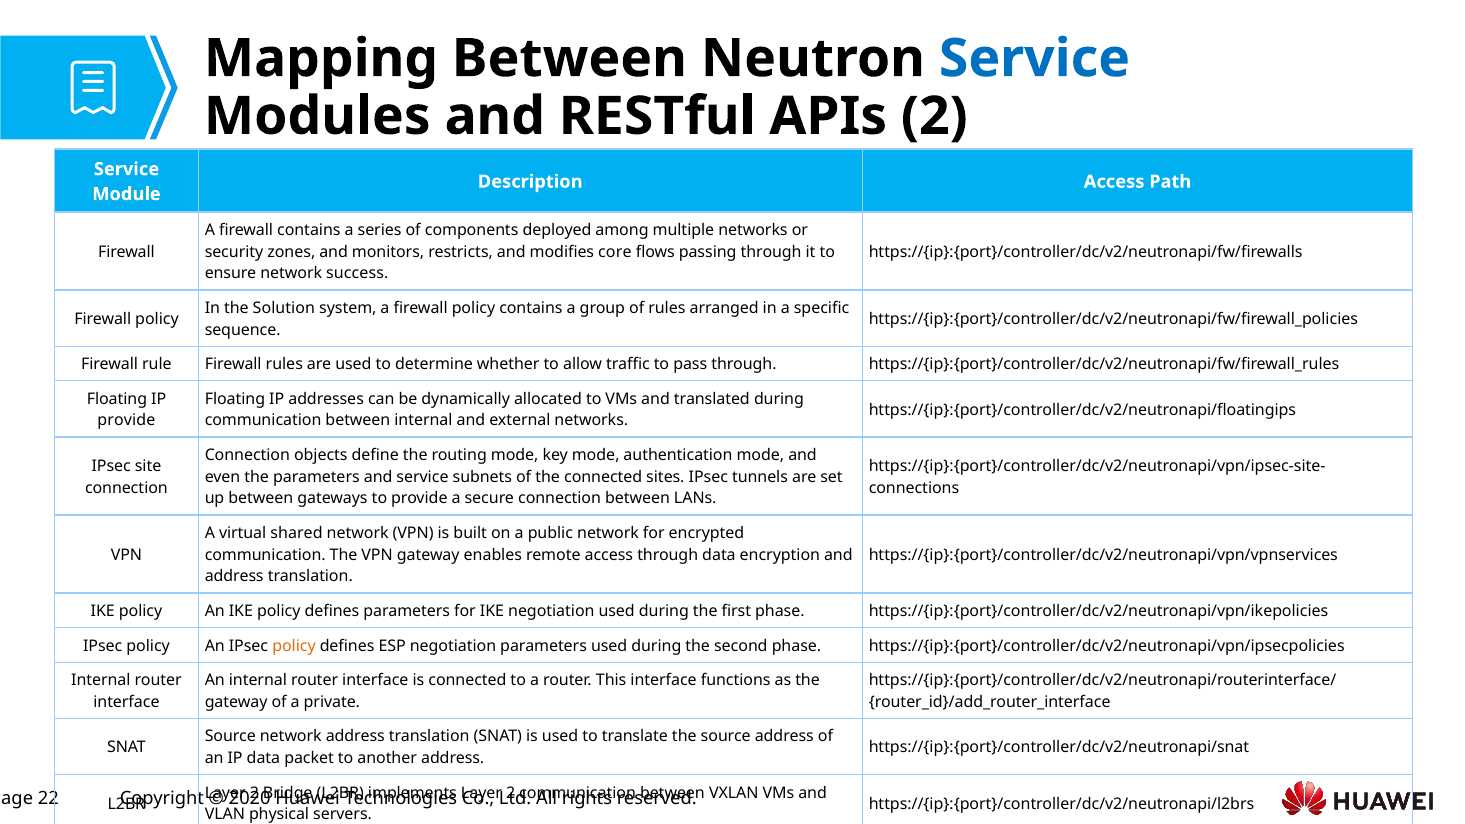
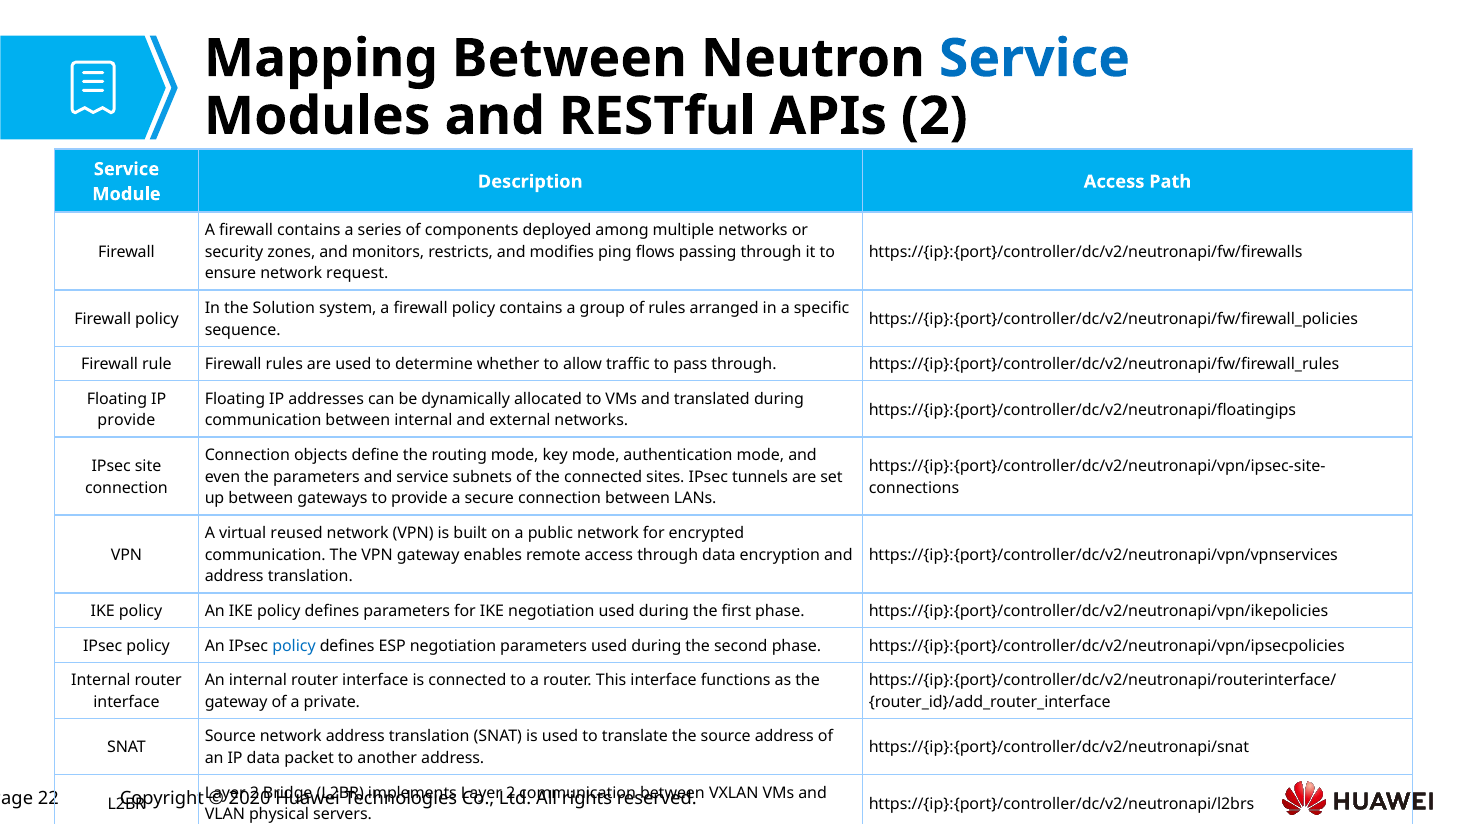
core: core -> ping (615, 252)
success: success -> request (357, 274)
shared: shared -> reused (297, 533)
policy colour: orange -> blue (294, 646)
